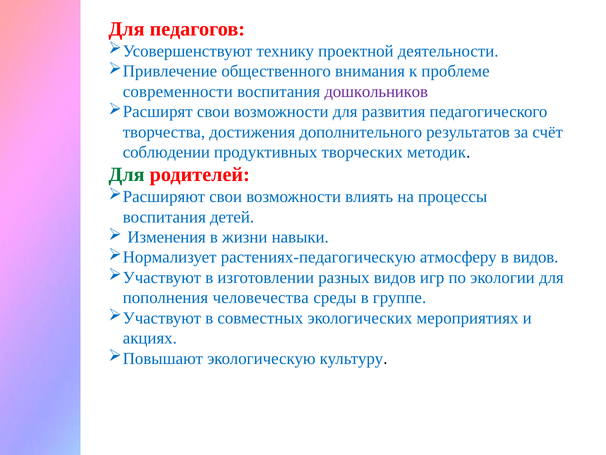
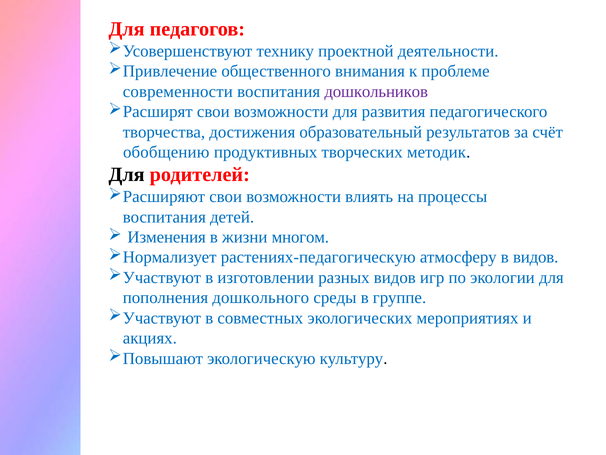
дополнительного: дополнительного -> образовательный (361, 132)
соблюдении: соблюдении -> обобщению (166, 152)
Для colour: green -> black (127, 175)
навыки: навыки -> многом (300, 237)
человечества: человечества -> дошкольного (261, 298)
